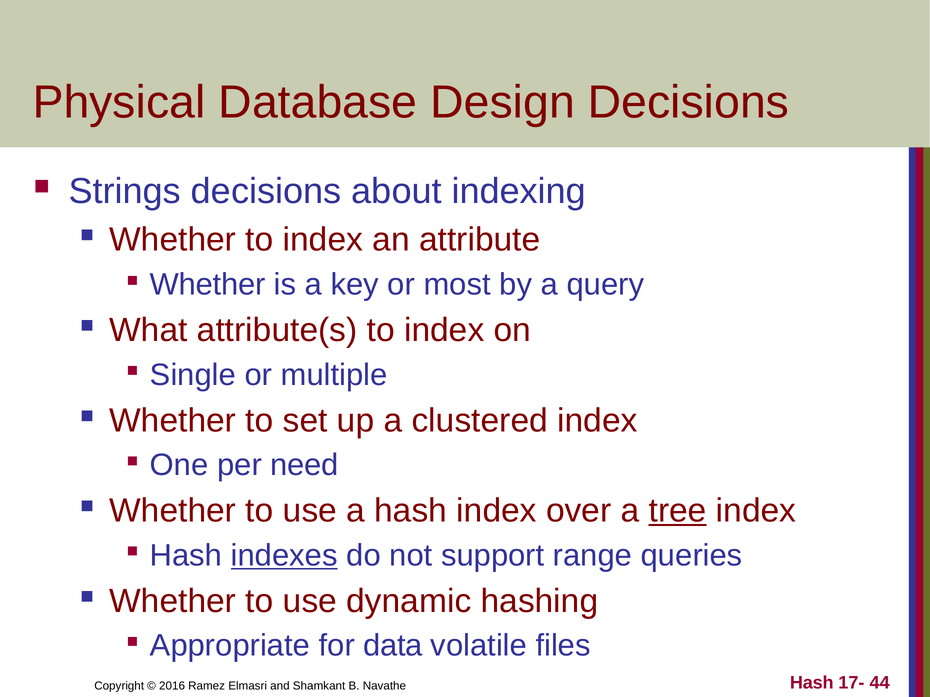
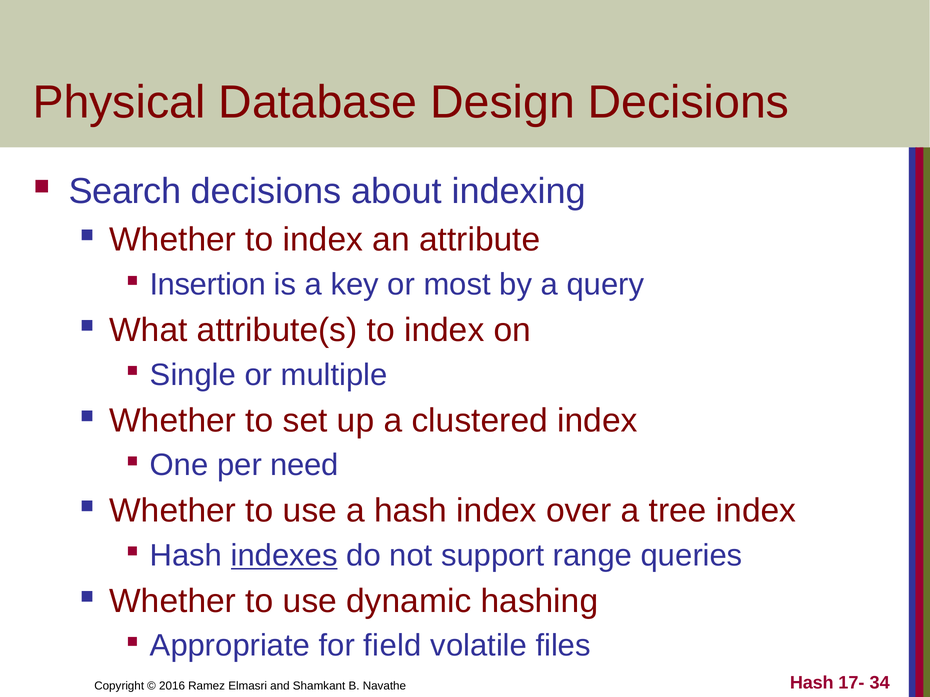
Strings: Strings -> Search (125, 192)
Whether: Whether -> Insertion (208, 285)
tree underline: present -> none (678, 511)
data: data -> field (393, 646)
44: 44 -> 34 (880, 683)
